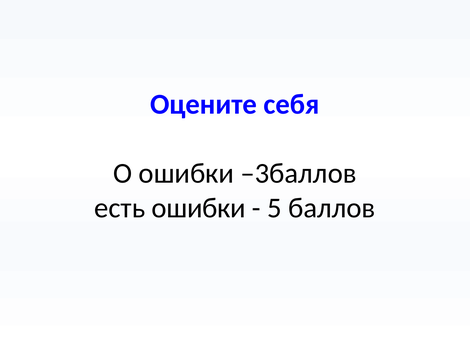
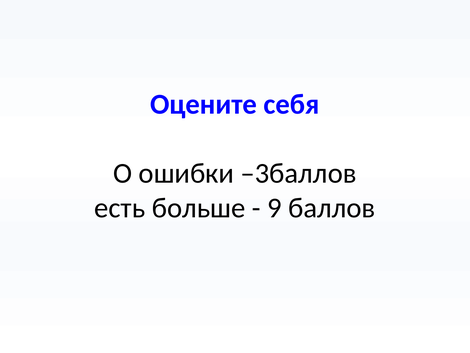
есть ошибки: ошибки -> больше (199, 208)
5: 5 -> 9 (274, 208)
